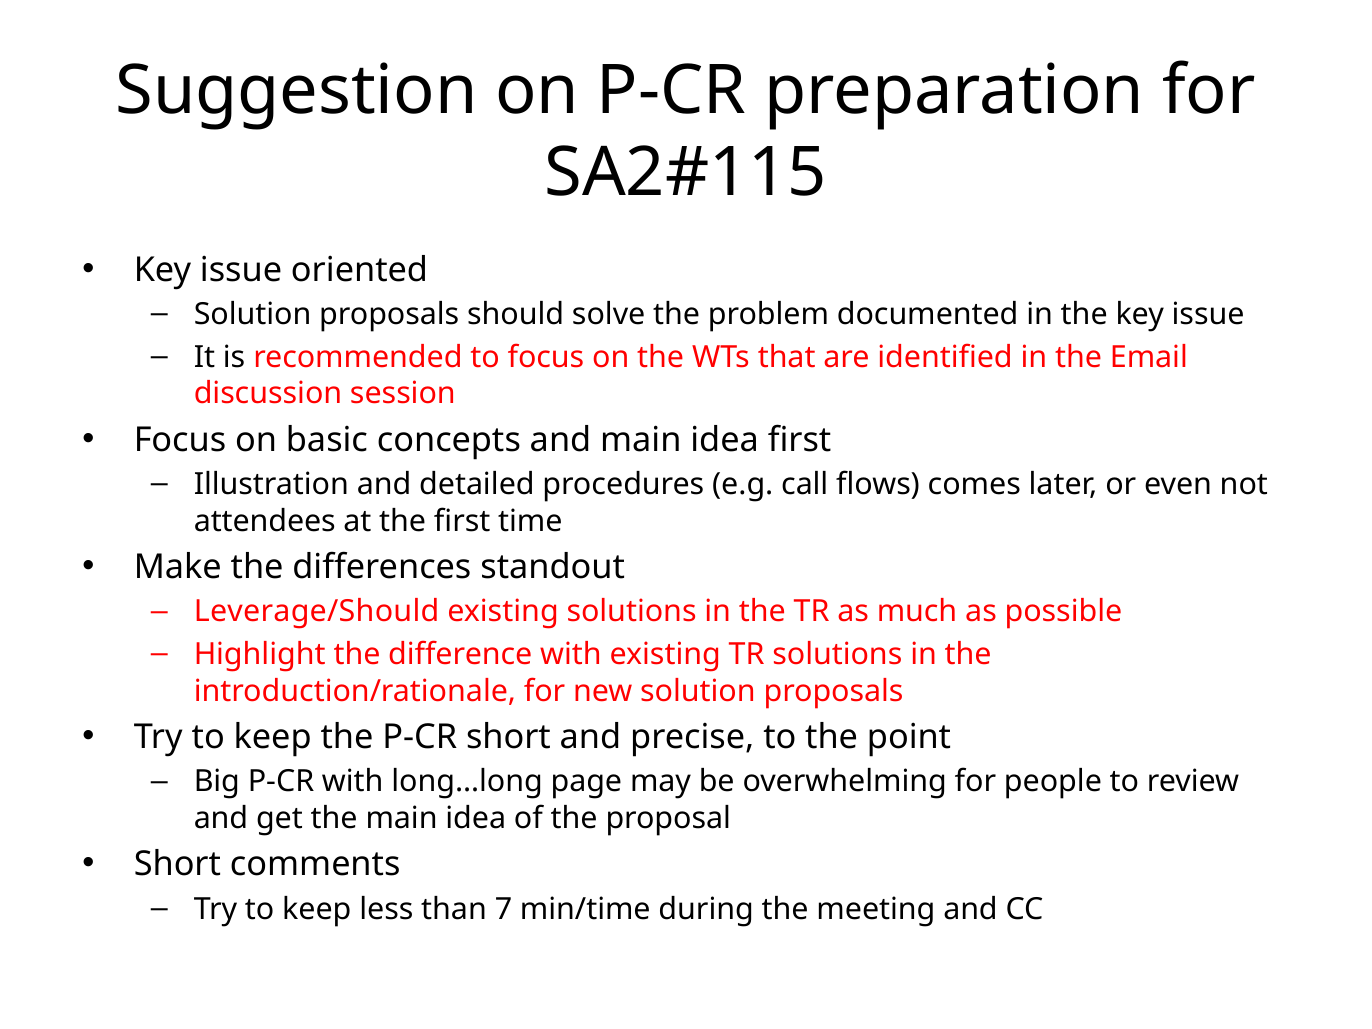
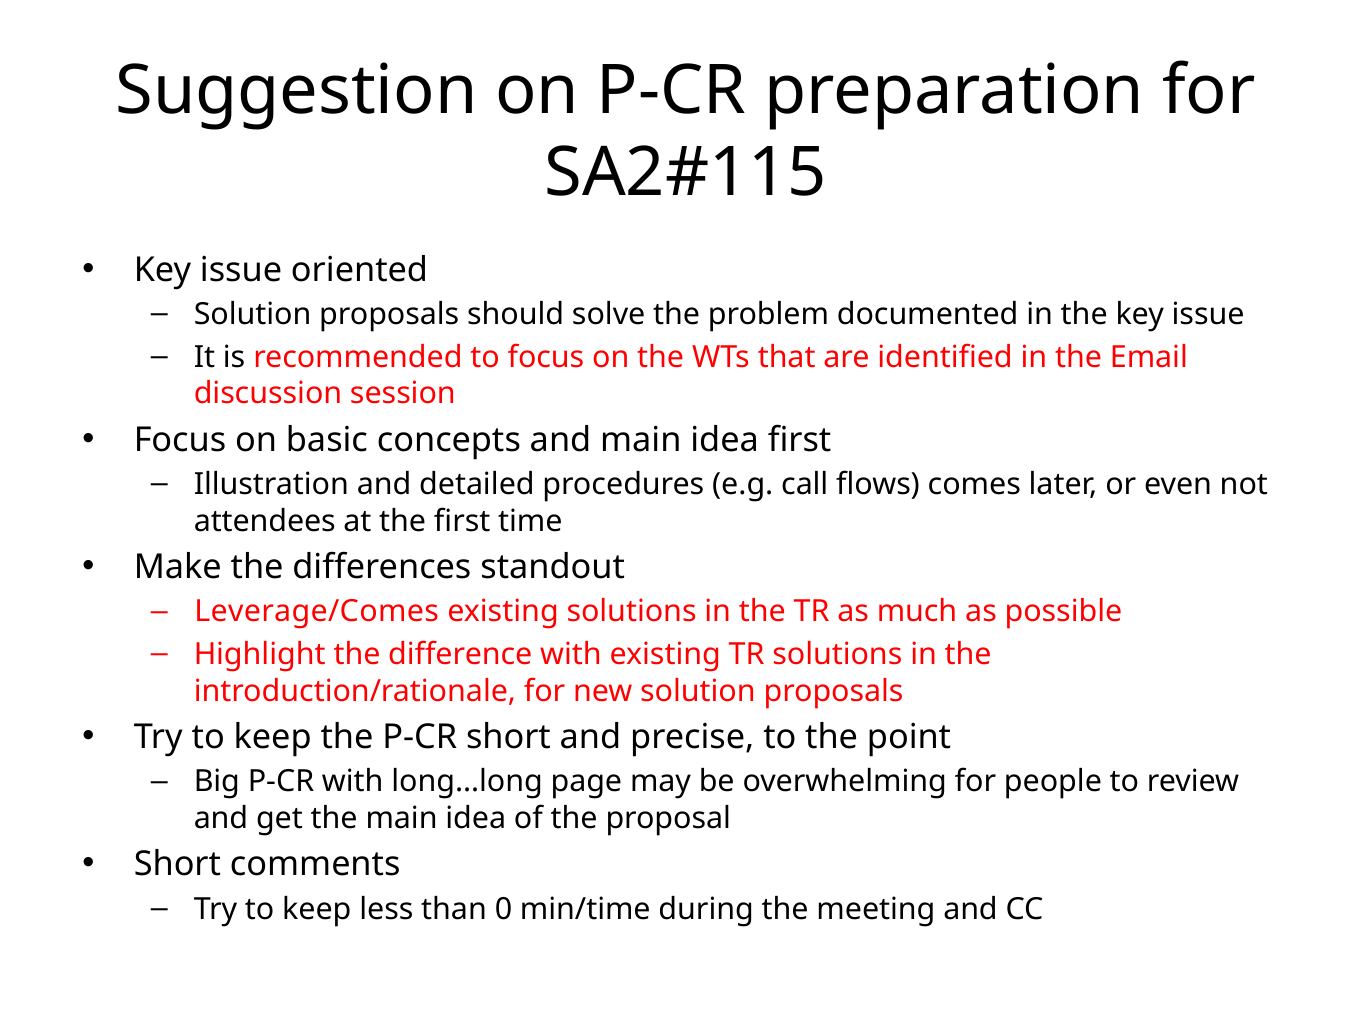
Leverage/Should: Leverage/Should -> Leverage/Comes (317, 612)
7: 7 -> 0 (503, 909)
